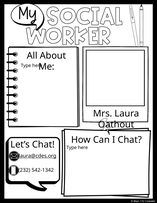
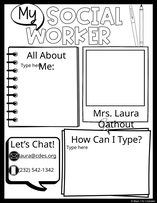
I Chat: Chat -> Type (130, 140)
